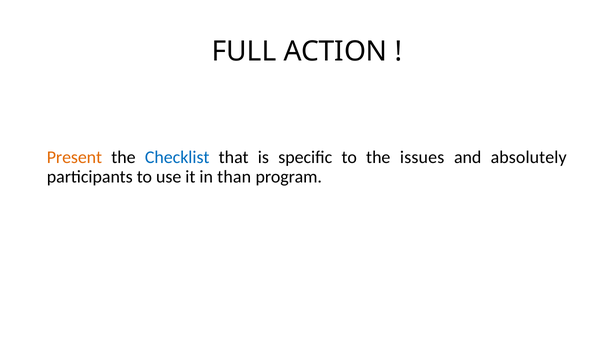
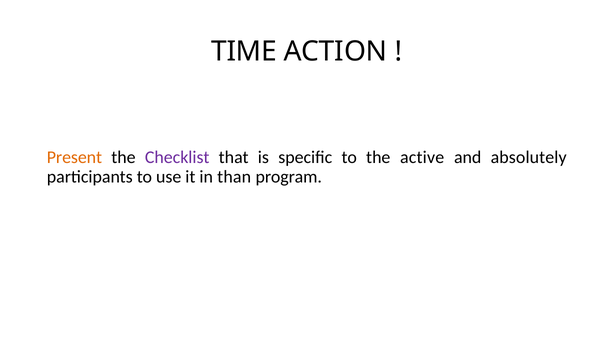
FULL: FULL -> TIME (244, 52)
Checklist colour: blue -> purple (177, 157)
issues: issues -> active (422, 157)
